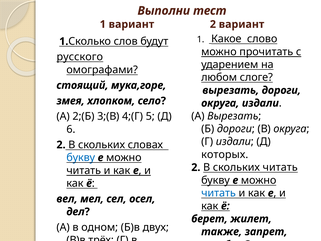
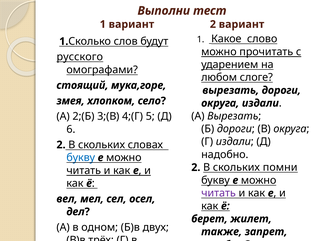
которых: которых -> надобно (225, 154)
скольких читать: читать -> помни (280, 167)
читать colour: blue -> purple (219, 193)
